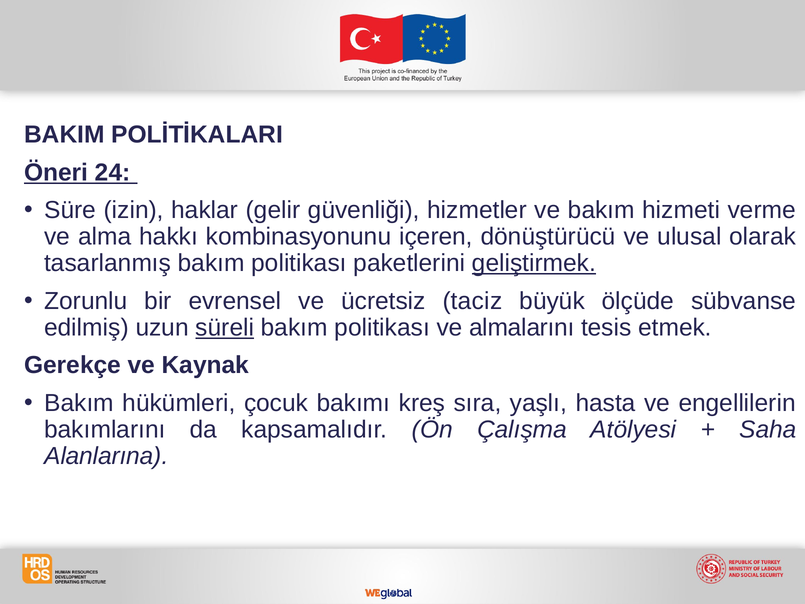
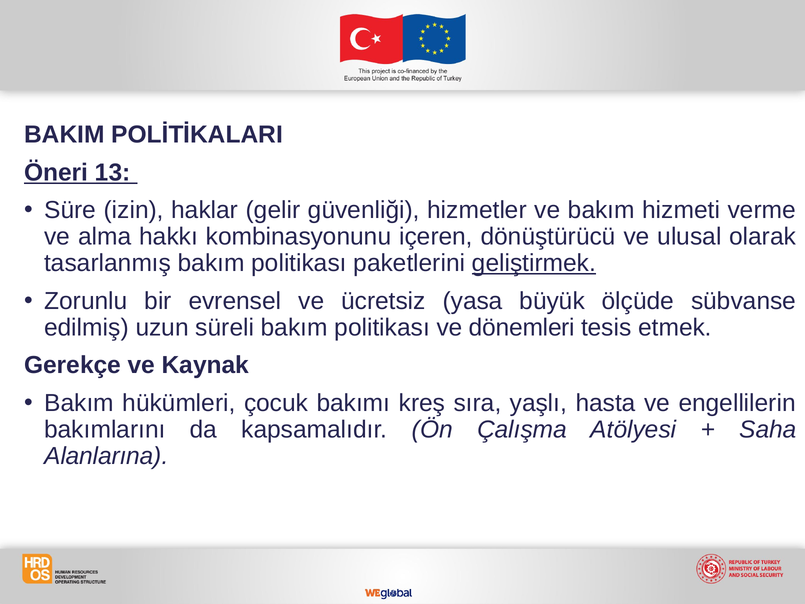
24: 24 -> 13 (113, 172)
taciz: taciz -> yasa (473, 301)
süreli underline: present -> none (225, 327)
almalarını: almalarını -> dönemleri (522, 327)
